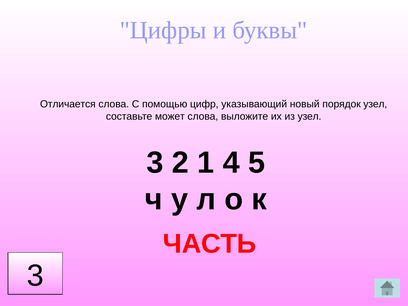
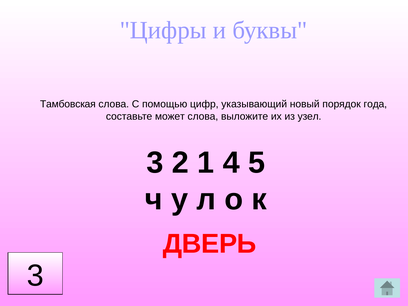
Отличается: Отличается -> Тамбовская (68, 104)
порядок узел: узел -> года (375, 104)
ЧАСТЬ: ЧАСТЬ -> ДВЕРЬ (210, 244)
